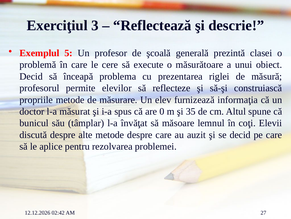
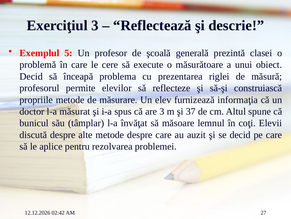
are 0: 0 -> 3 (162, 111)
35: 35 -> 37 (191, 111)
